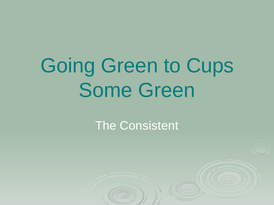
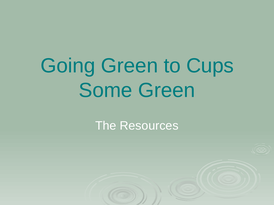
Consistent: Consistent -> Resources (149, 126)
